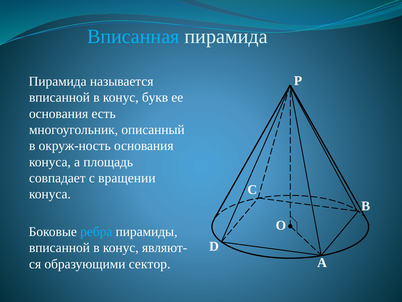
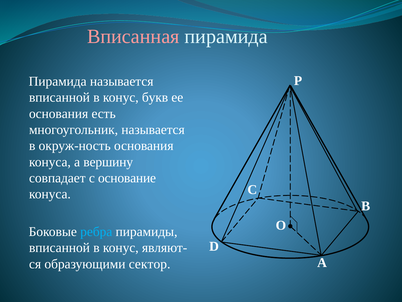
Вписанная colour: light blue -> pink (133, 36)
многоугольник описанный: описанный -> называется (153, 130)
площадь: площадь -> вершину (108, 162)
вращении: вращении -> основание (127, 178)
